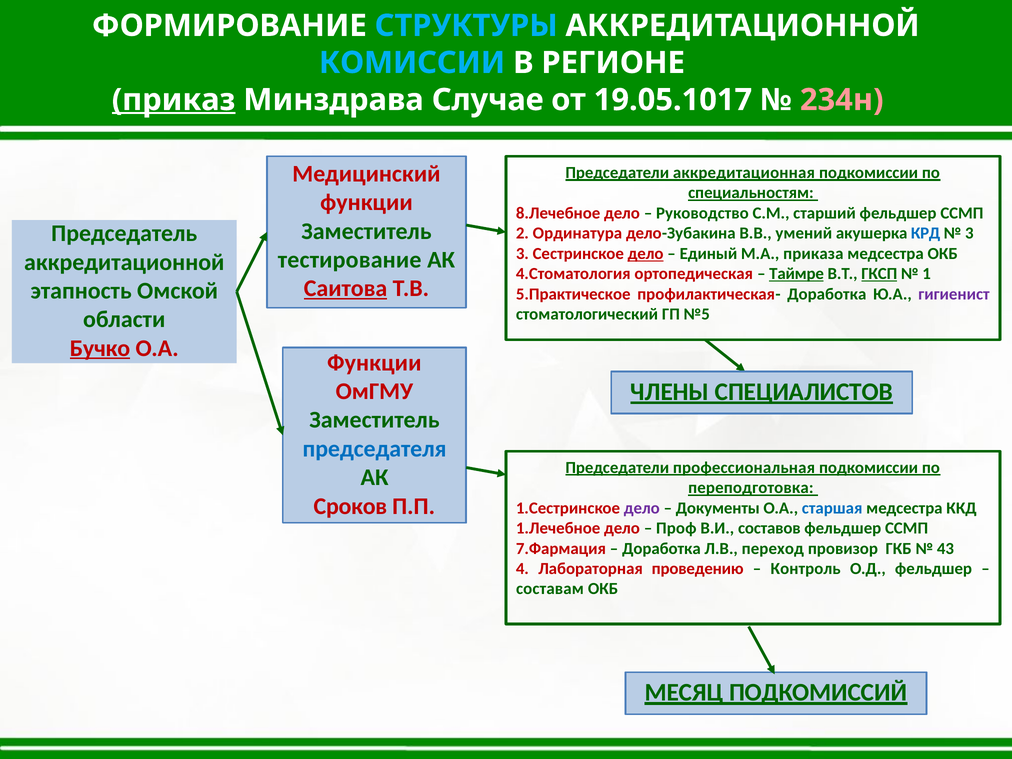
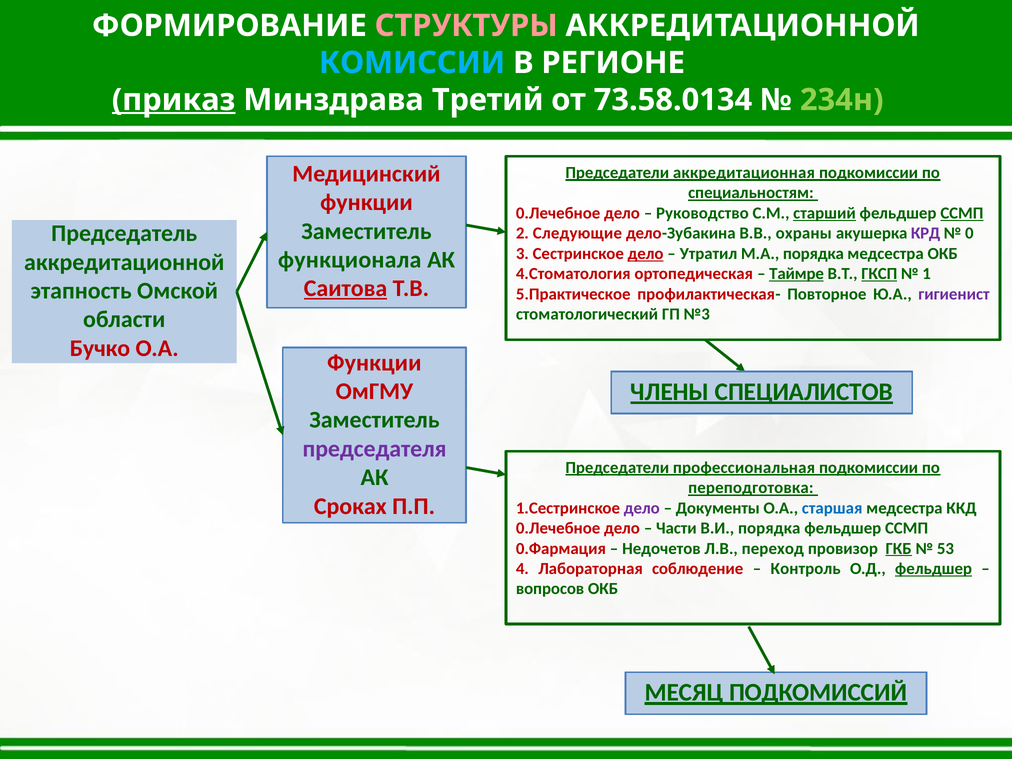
СТРУКТУРЫ colour: light blue -> pink (466, 26)
Случае: Случае -> Третий (488, 100)
19.05.1017: 19.05.1017 -> 73.58.0134 (673, 100)
234н colour: pink -> light green (842, 100)
8.Лечебное: 8.Лечебное -> 0.Лечебное (558, 213)
старший underline: none -> present (825, 213)
ССМП underline: none -> present (962, 213)
Ординатура: Ординатура -> Следующие (577, 233)
умений: умений -> охраны (804, 233)
КРД colour: blue -> purple (926, 233)
3: 3 -> 0 (969, 233)
Единый: Единый -> Утратил (708, 254)
М.А приказа: приказа -> порядка (813, 254)
тестирование: тестирование -> функционала (350, 260)
профилактическая- Доработка: Доработка -> Повторное (827, 294)
№5: №5 -> №3 (697, 314)
Бучко underline: present -> none (100, 348)
председателя colour: blue -> purple (375, 449)
Сроков: Сроков -> Сроках (350, 506)
1.Лечебное: 1.Лечебное -> 0.Лечебное (558, 528)
Проф: Проф -> Части (676, 528)
В.И составов: составов -> порядка (769, 528)
7.Фармация: 7.Фармация -> 0.Фармация (561, 548)
Доработка: Доработка -> Недочетов (661, 548)
ГКБ underline: none -> present (899, 548)
43: 43 -> 53 (945, 548)
проведению: проведению -> соблюдение (698, 569)
фельдшер underline: none -> present (933, 569)
составам: составам -> вопросов (550, 589)
